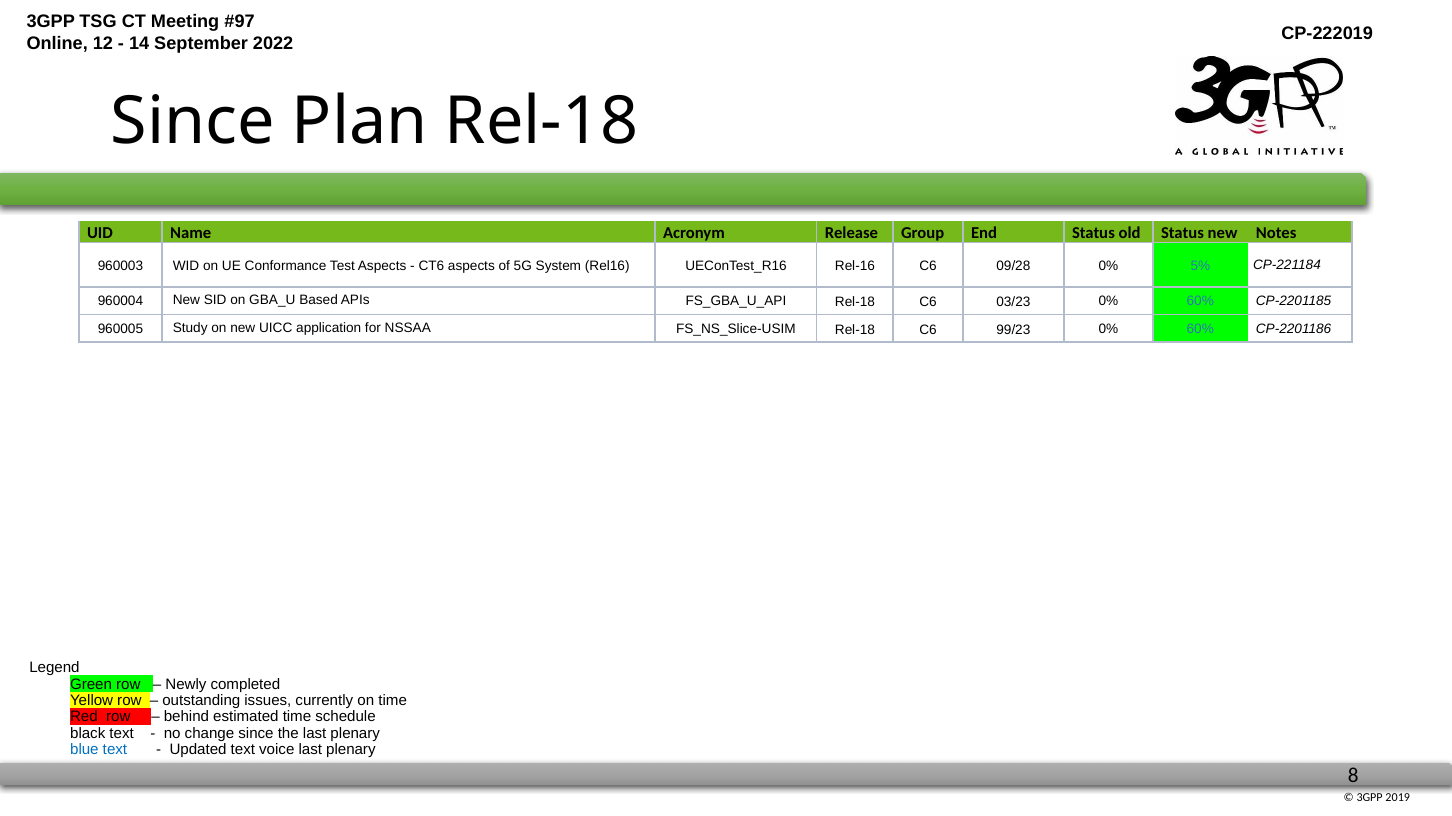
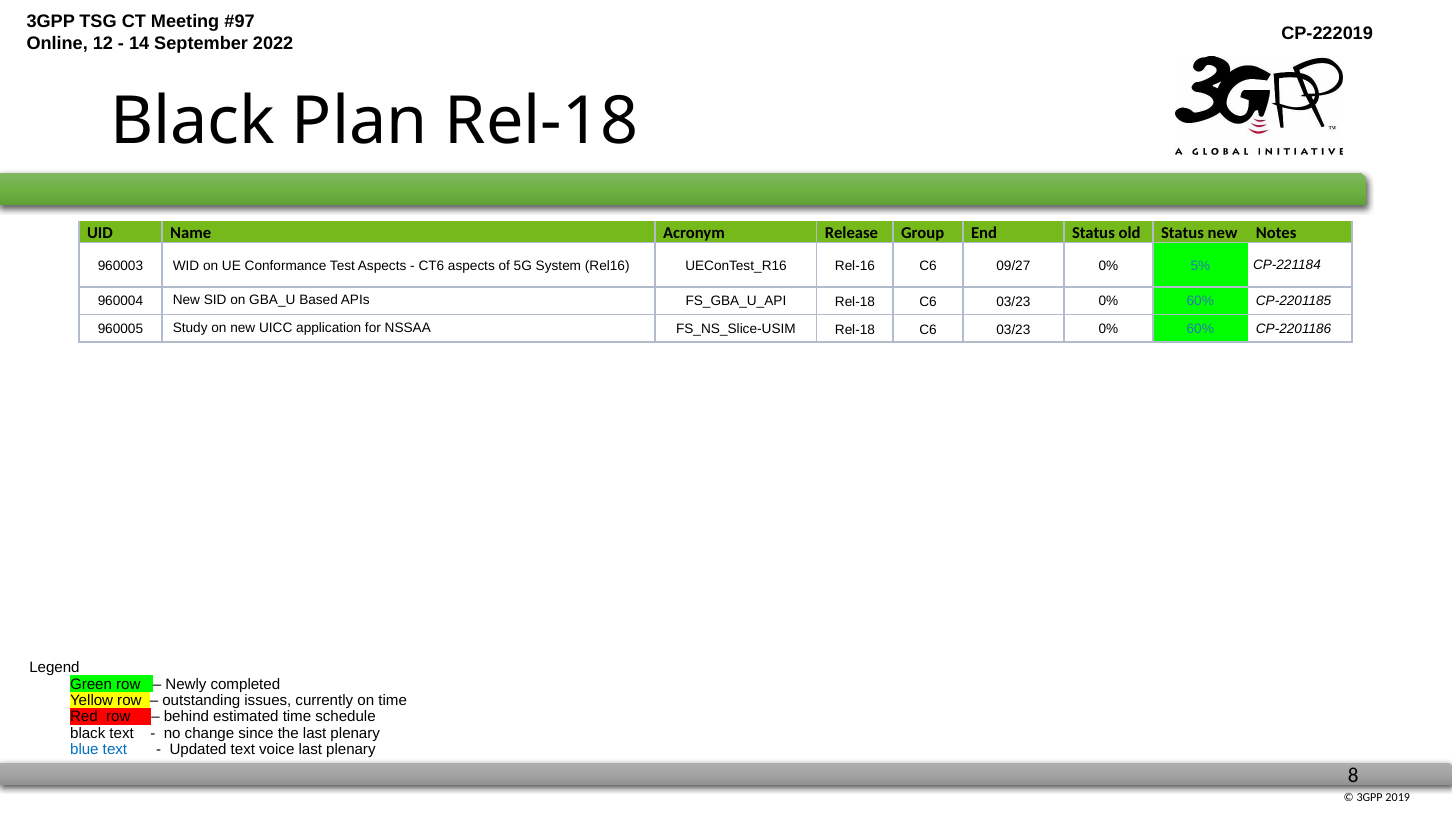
Since: Since -> Black (193, 122)
09/28: 09/28 -> 09/27 (1013, 266)
99/23: 99/23 -> 03/23 (1013, 330)
